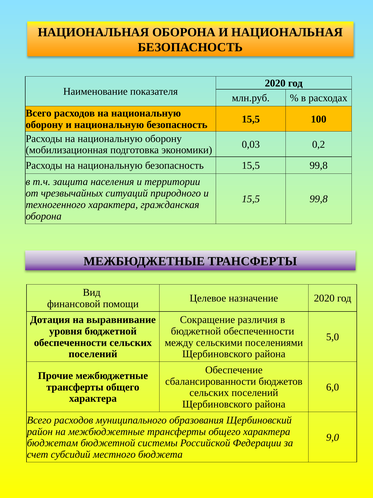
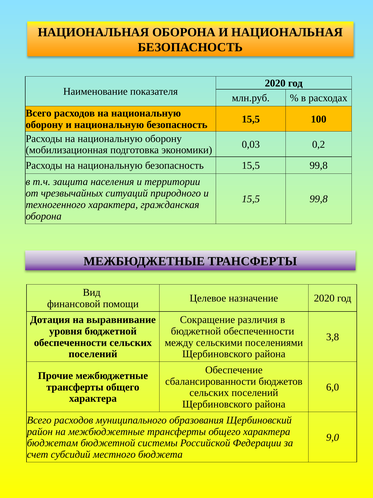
5,0: 5,0 -> 3,8 (333, 336)
